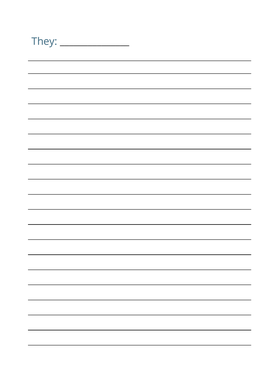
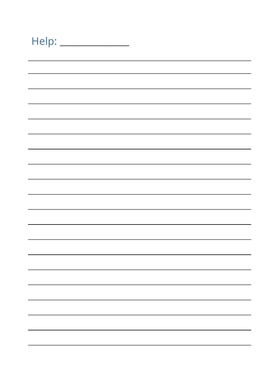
They: They -> Help (44, 42)
